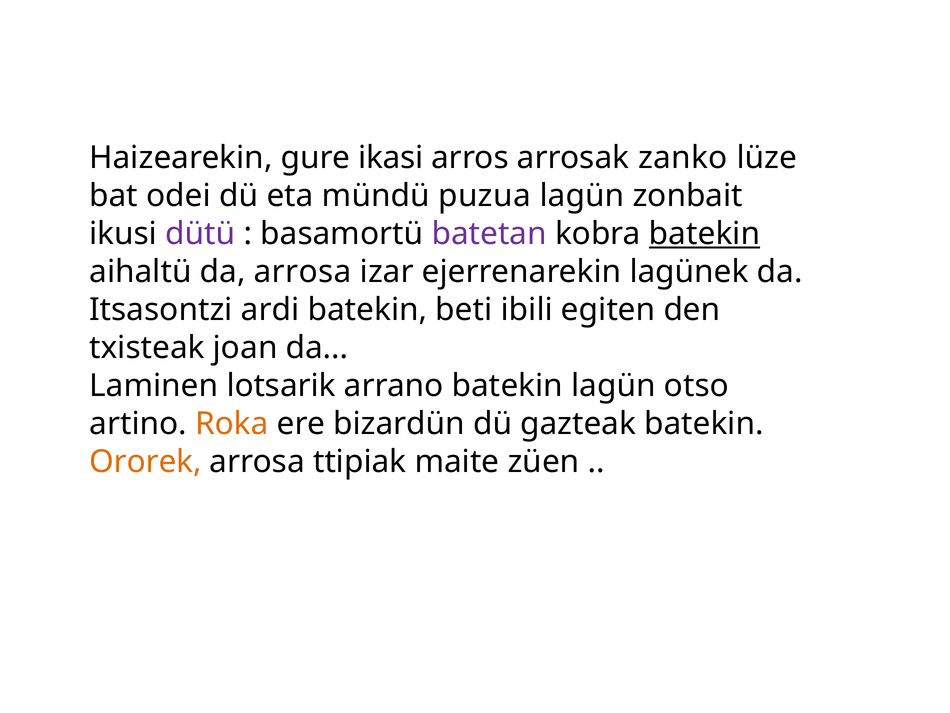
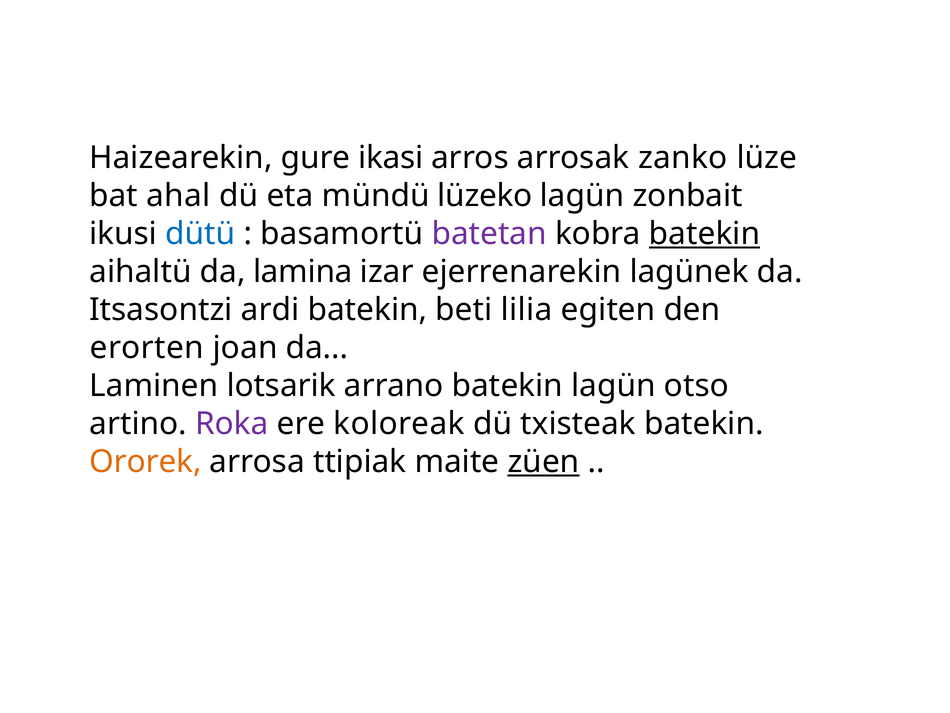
odei: odei -> ahal (178, 196)
puzua: puzua -> lüzeko (485, 196)
dütü colour: purple -> blue (200, 234)
da arrosa: arrosa -> lamina (303, 272)
ibili: ibili -> lilia (527, 310)
txisteak: txisteak -> erorten (147, 348)
Roka colour: orange -> purple (232, 424)
bizardün: bizardün -> koloreak (399, 424)
gazteak: gazteak -> txisteak (578, 424)
züen underline: none -> present (544, 462)
